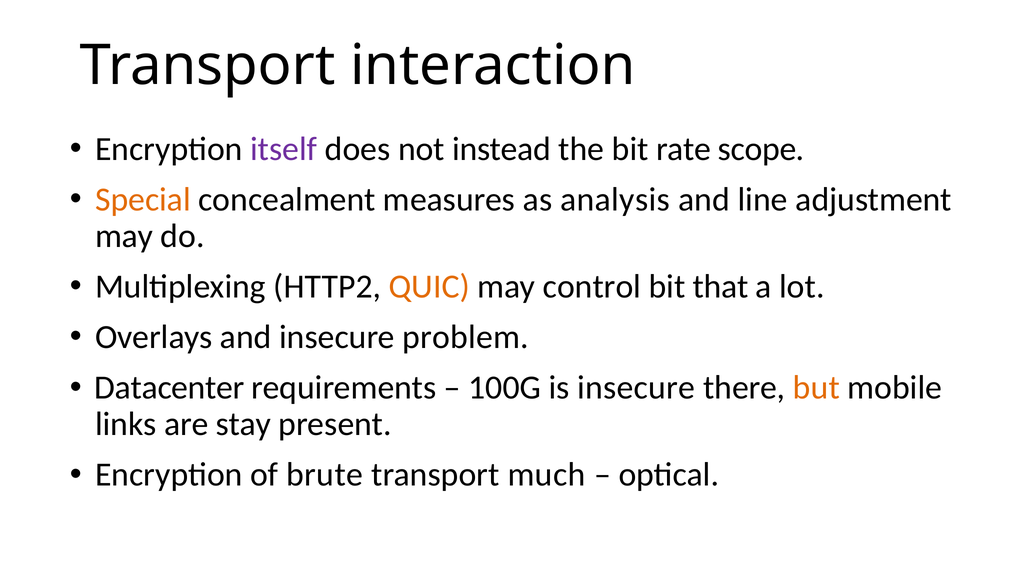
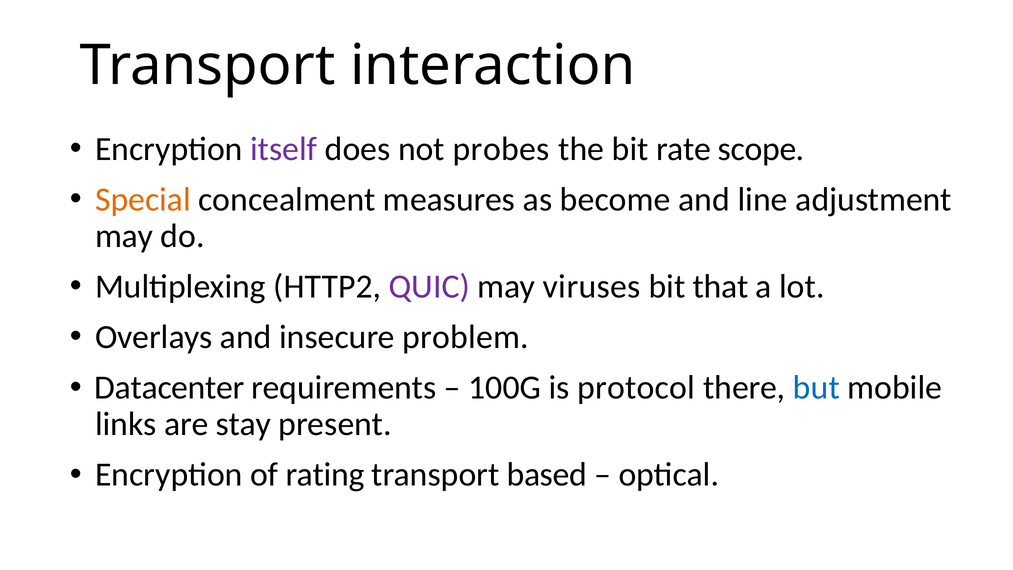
instead: instead -> probes (501, 149)
analysis: analysis -> become (615, 200)
QUIC colour: orange -> purple (429, 287)
control: control -> viruses (592, 287)
is insecure: insecure -> protocol (636, 388)
but colour: orange -> blue (816, 388)
brute: brute -> rating (325, 475)
much: much -> based (547, 475)
